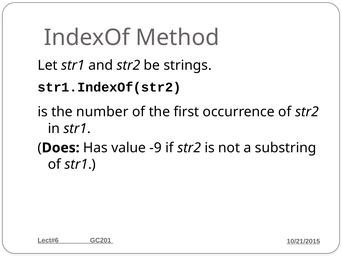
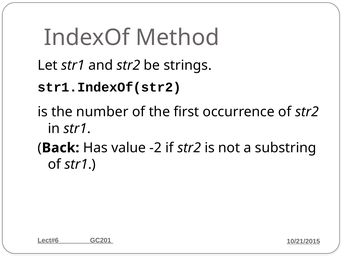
Does: Does -> Back (61, 148)
-9: -9 -> -2 (156, 148)
